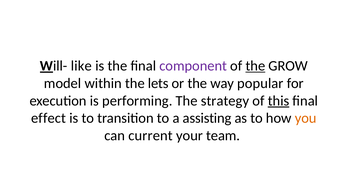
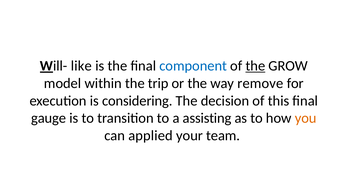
component colour: purple -> blue (193, 66)
lets: lets -> trip (158, 83)
popular: popular -> remove (260, 83)
performing: performing -> considering (137, 101)
strategy: strategy -> decision (225, 101)
this underline: present -> none (279, 101)
effect: effect -> gauge (49, 118)
current: current -> applied (151, 135)
